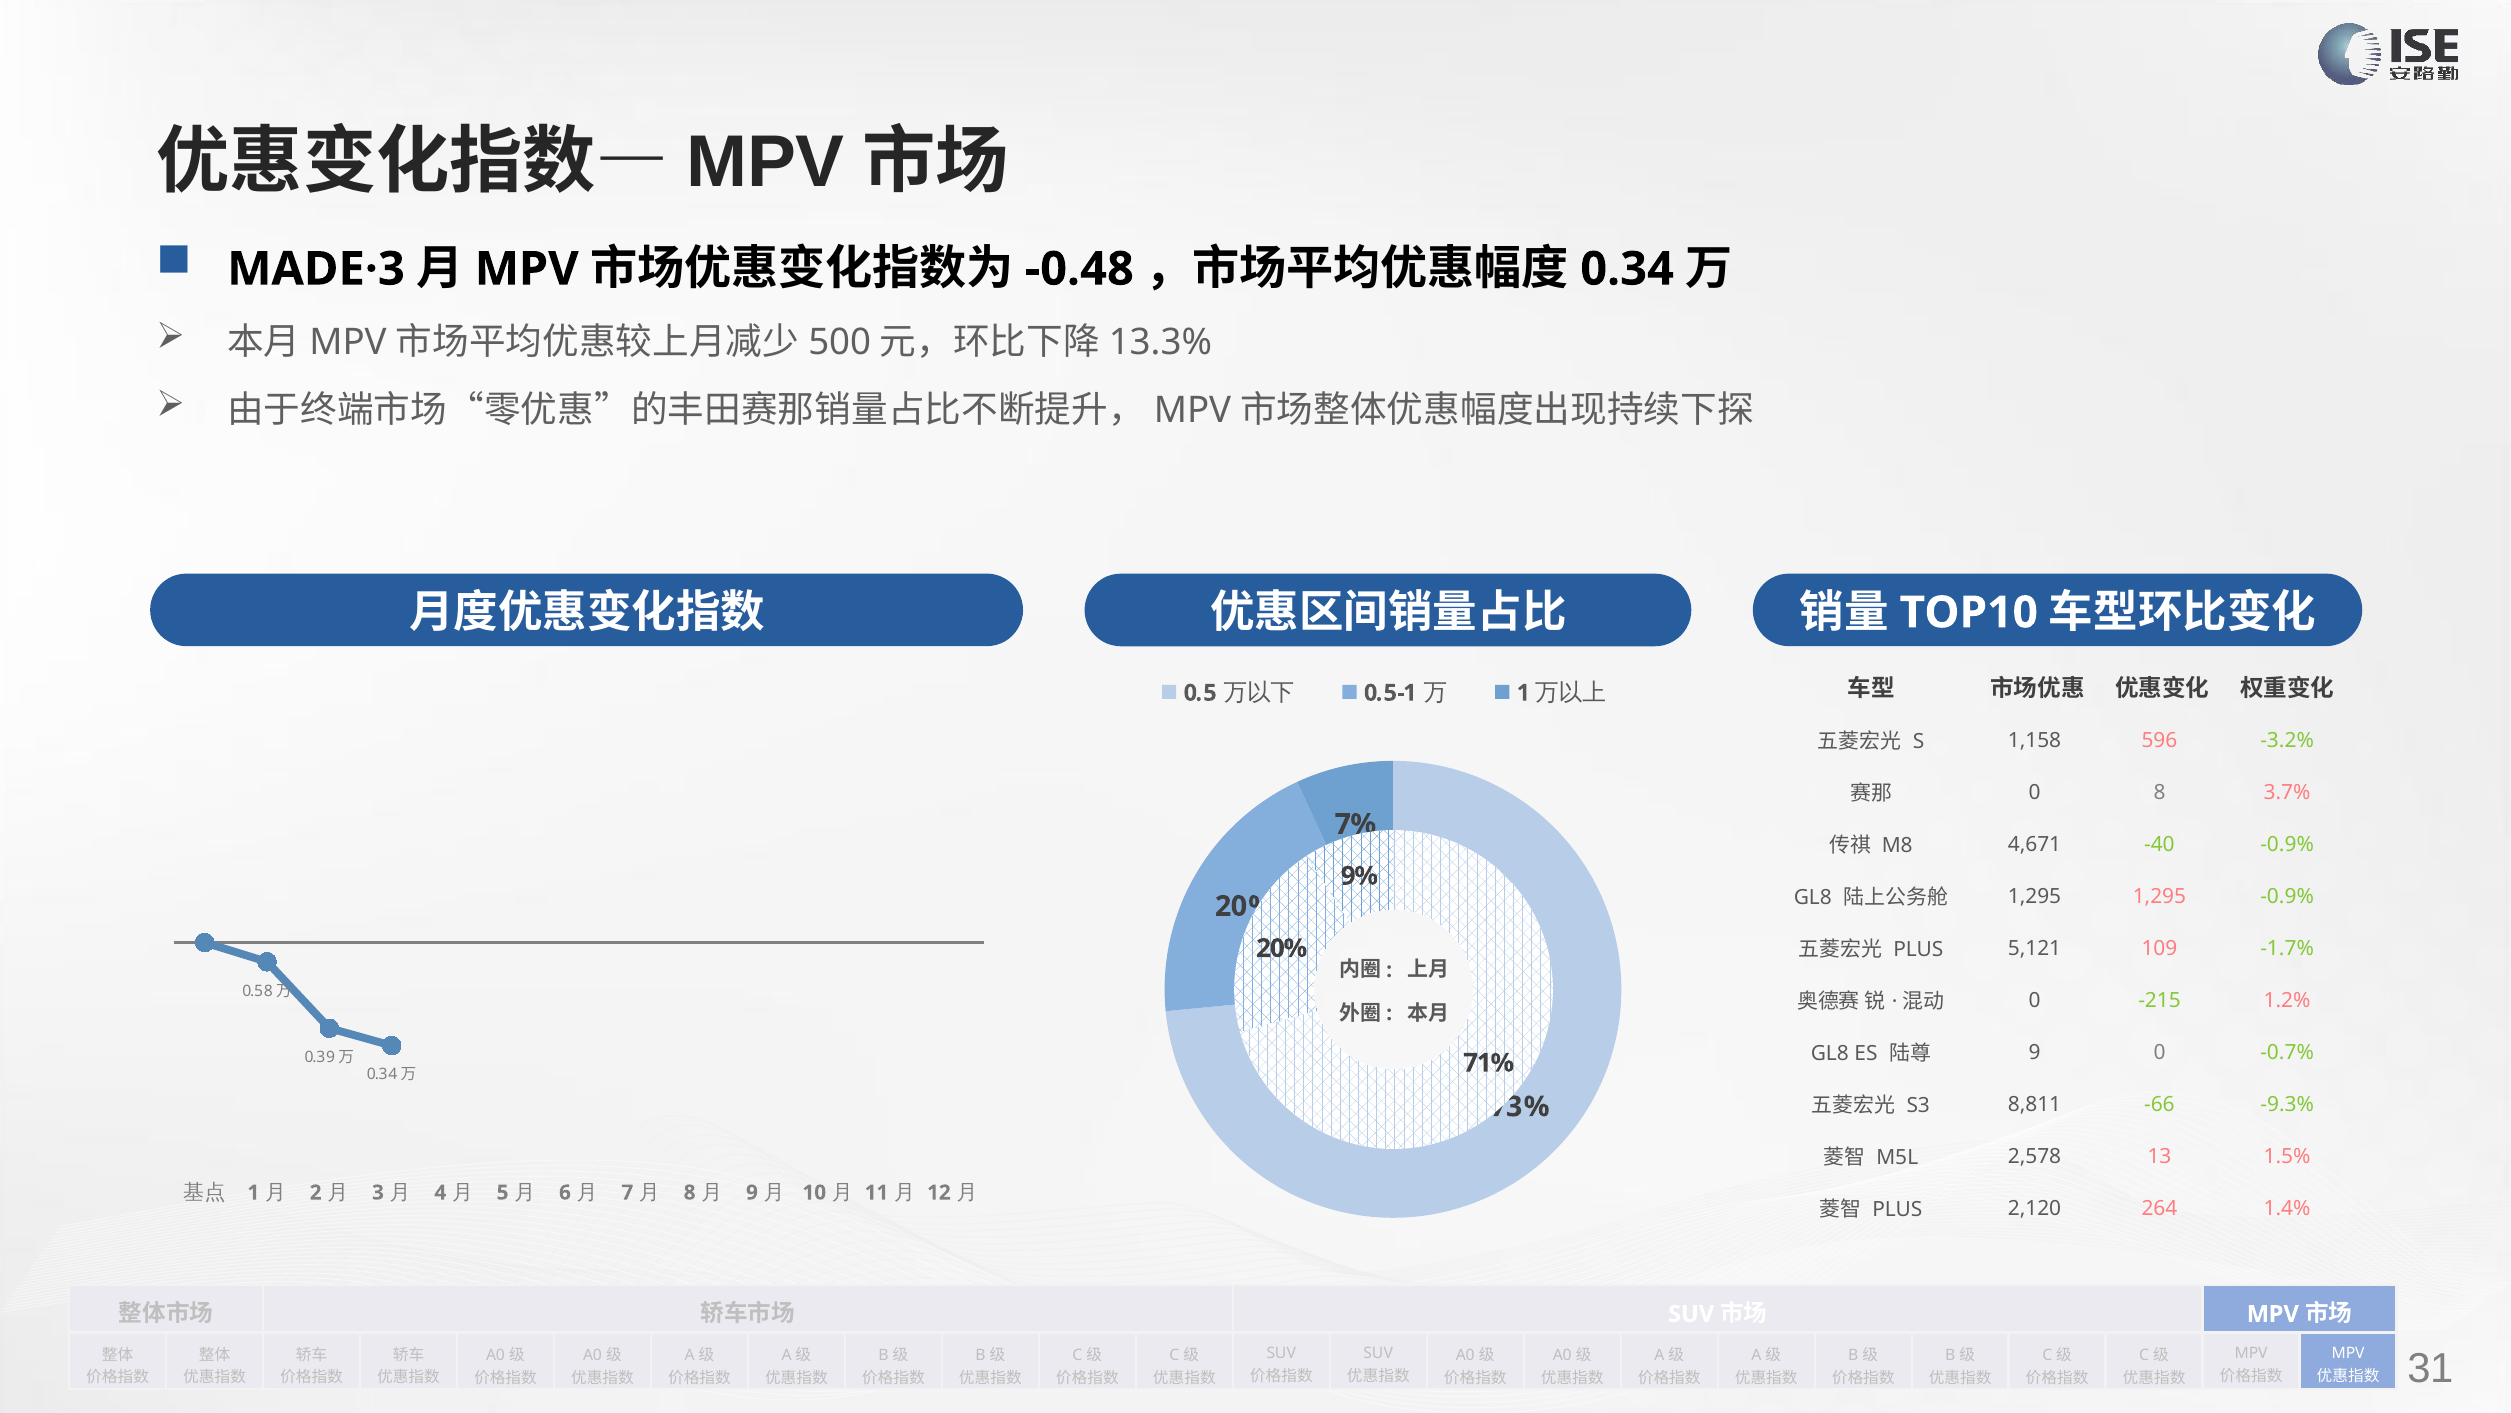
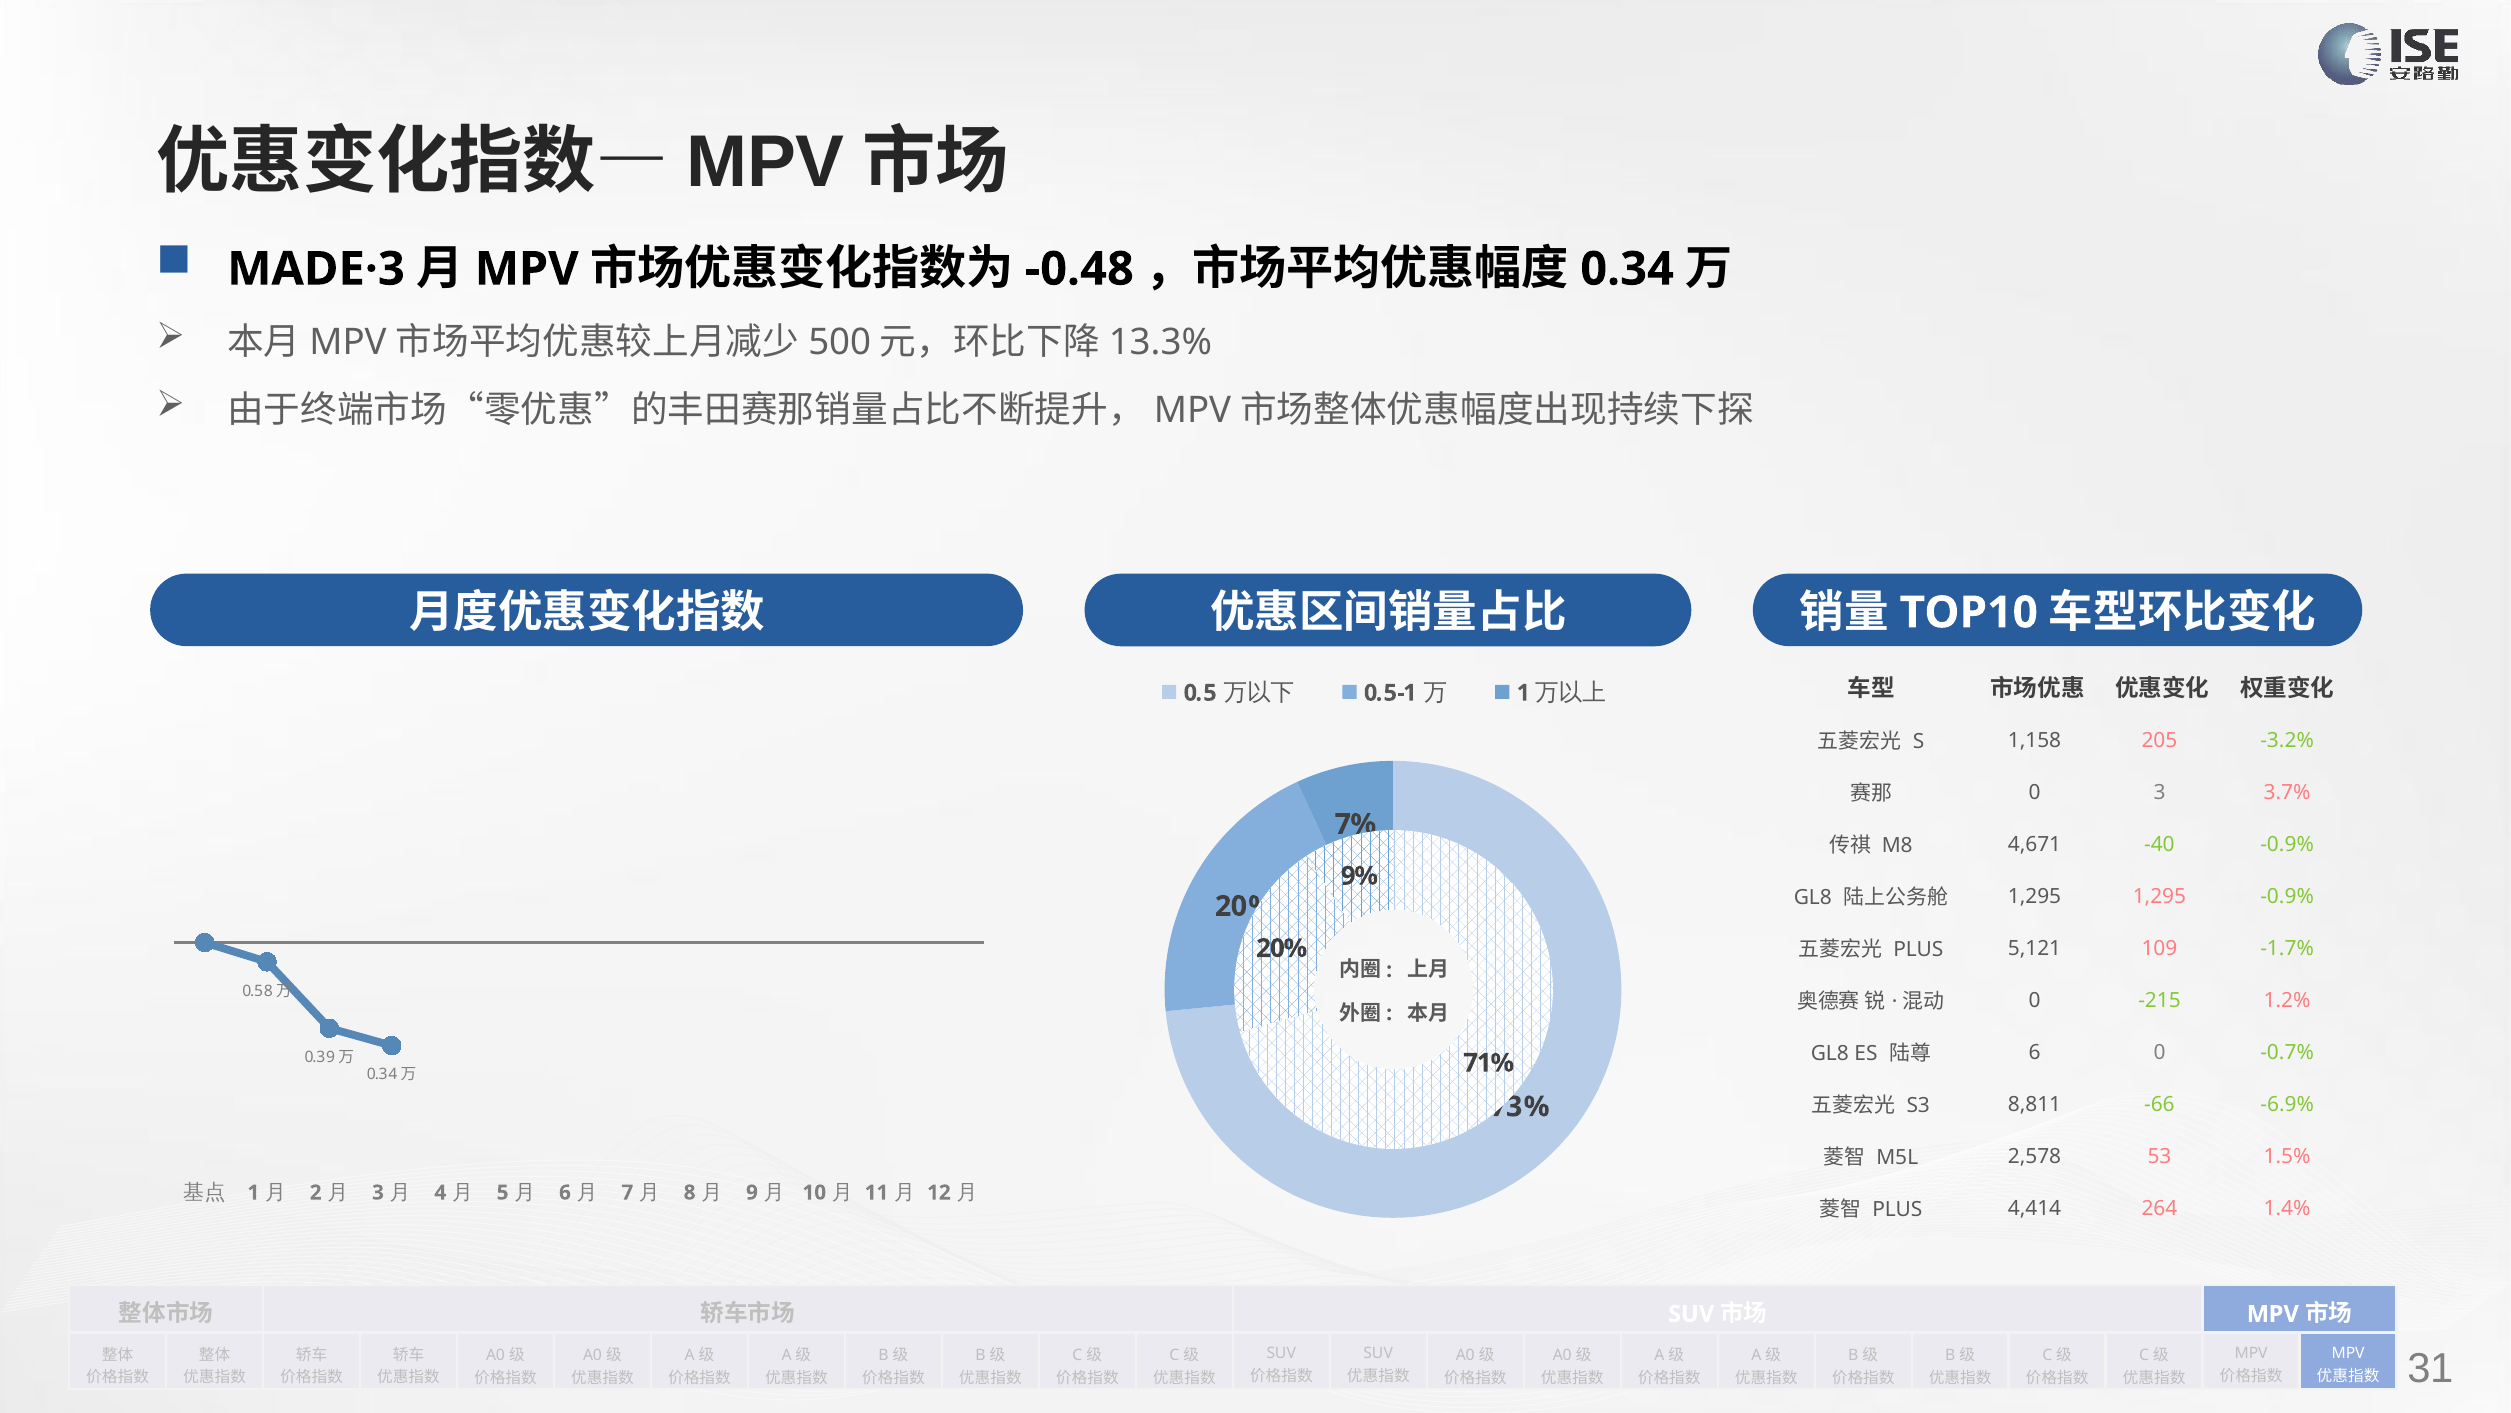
596: 596 -> 205 (2159, 741)
0 8: 8 -> 3 (2160, 793)
9: 9 -> 6 (2035, 1052)
-9.3%: -9.3% -> -6.9% (2287, 1104)
13: 13 -> 53 (2160, 1156)
2,120: 2,120 -> 4,414 (2035, 1208)
